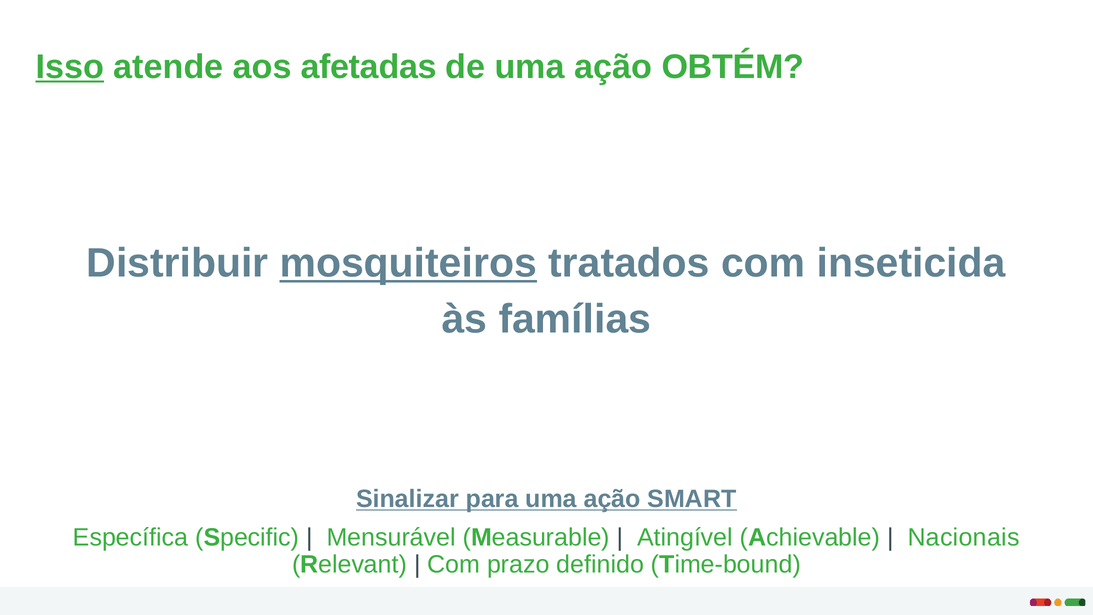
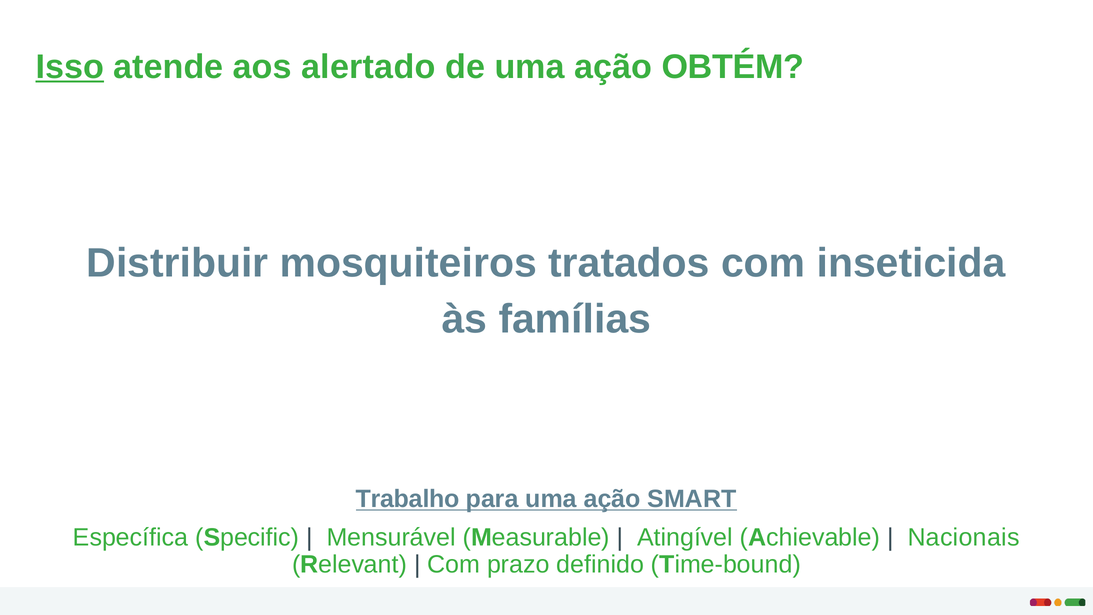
afetadas: afetadas -> alertado (368, 67)
mosquiteiros underline: present -> none (408, 263)
Sinalizar: Sinalizar -> Trabalho (408, 499)
